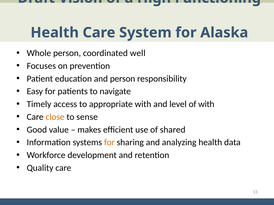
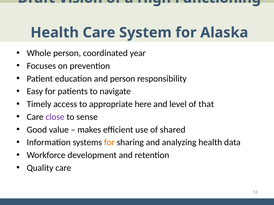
well: well -> year (138, 53)
appropriate with: with -> here (143, 104)
of with: with -> that (206, 104)
close colour: orange -> purple (55, 117)
